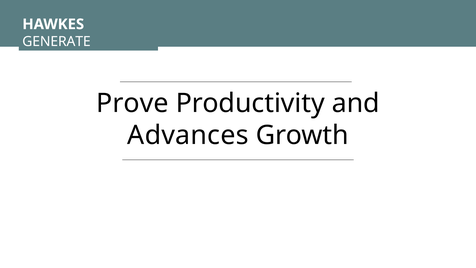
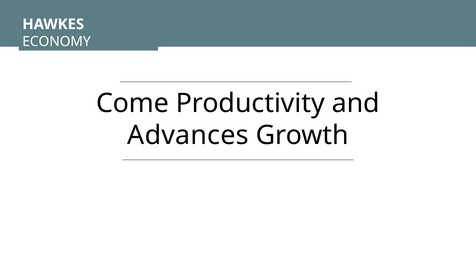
GENERATE: GENERATE -> ECONOMY (57, 41)
Prove: Prove -> Come (132, 103)
